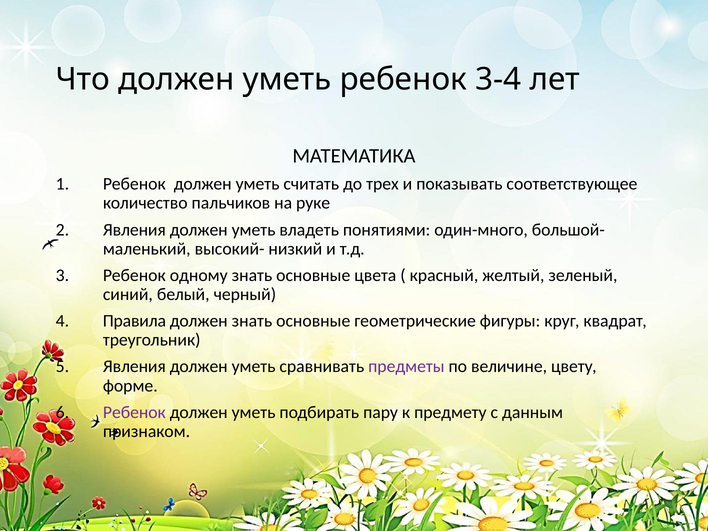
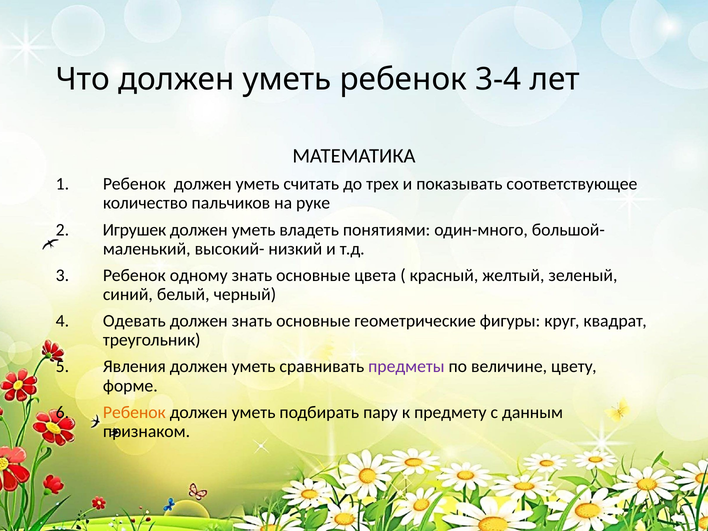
Явления: Явления -> Игрушек (134, 230)
Правила: Правила -> Одевать (134, 321)
Ребенок colour: purple -> orange (134, 412)
